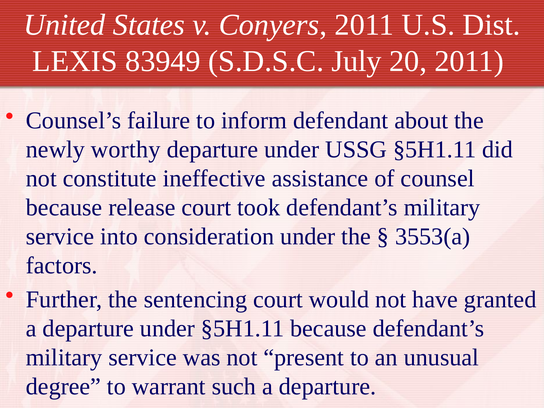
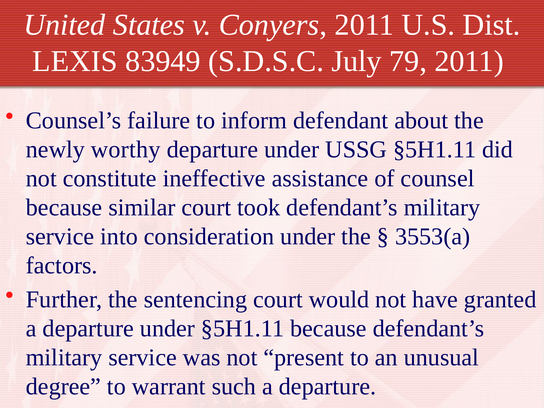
20: 20 -> 79 (408, 61)
release: release -> similar (142, 208)
